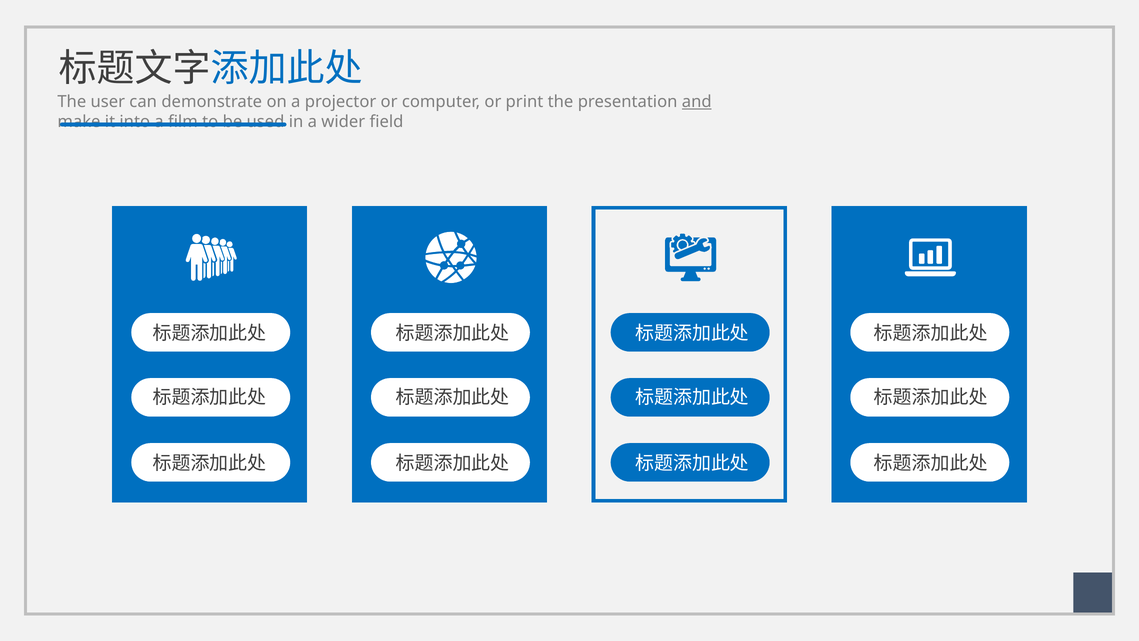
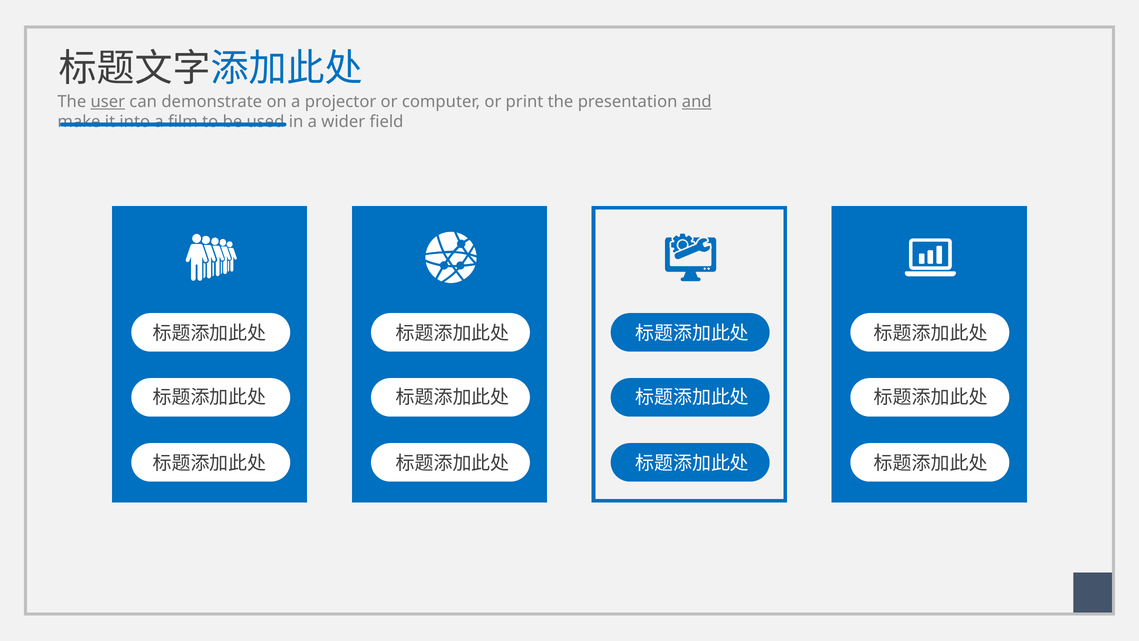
user underline: none -> present (108, 102)
